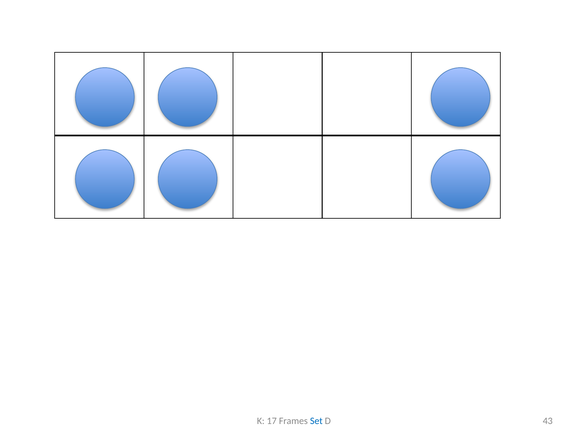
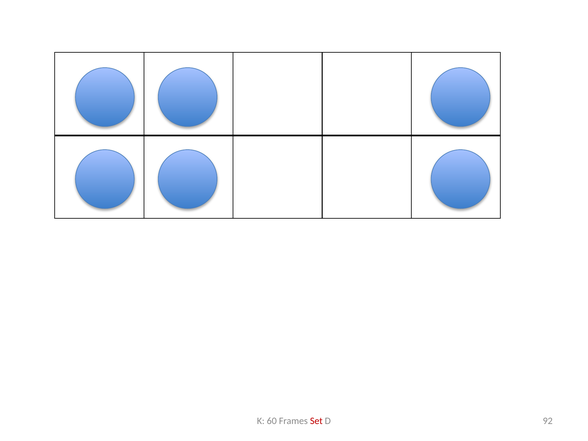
17: 17 -> 60 (272, 421)
Set colour: blue -> red (316, 421)
43: 43 -> 92 (548, 421)
